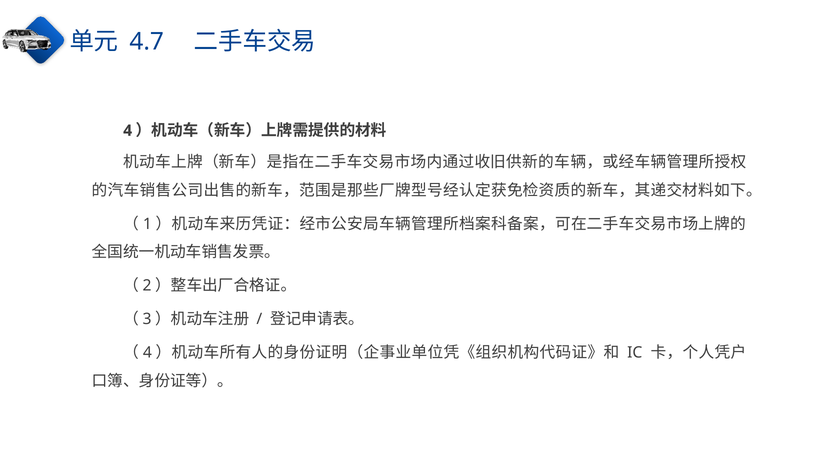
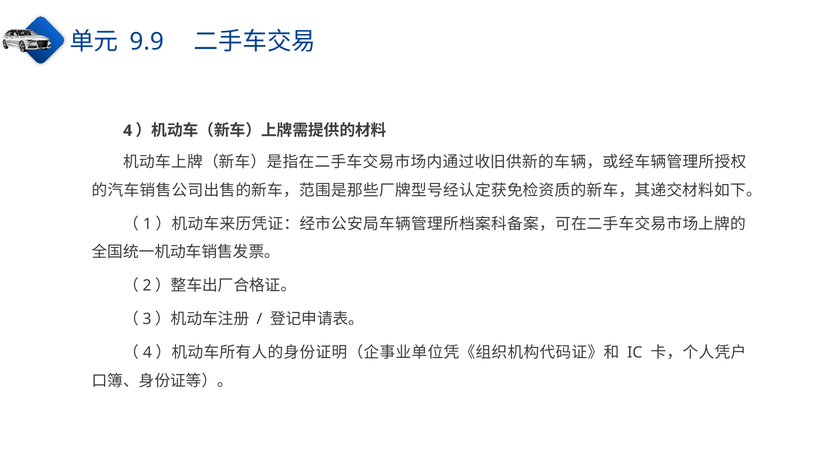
4.7: 4.7 -> 9.9 (147, 41)
